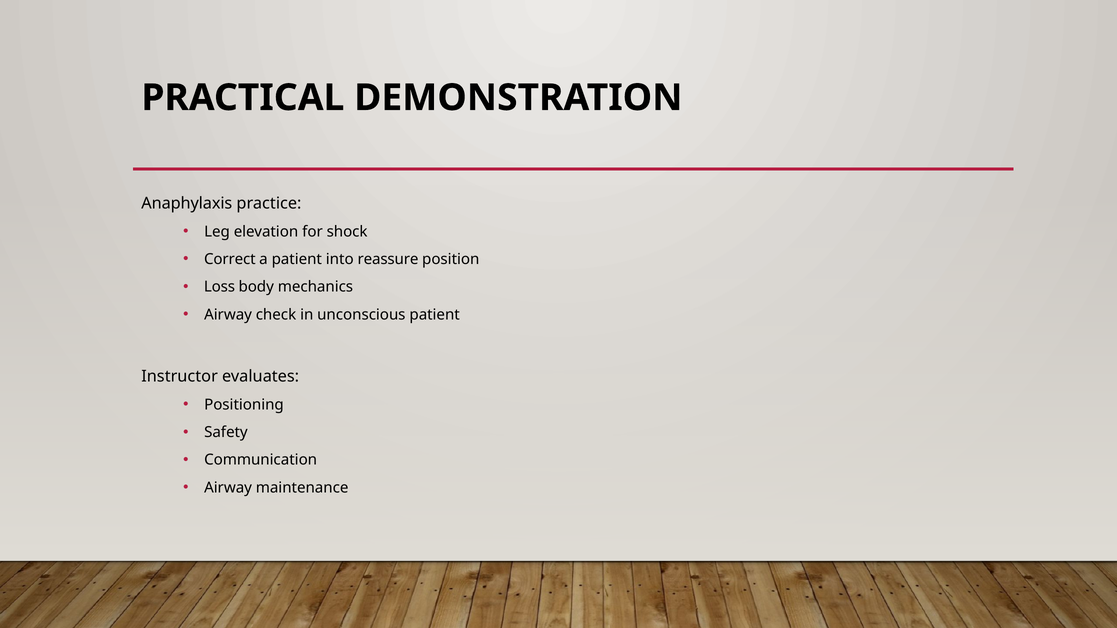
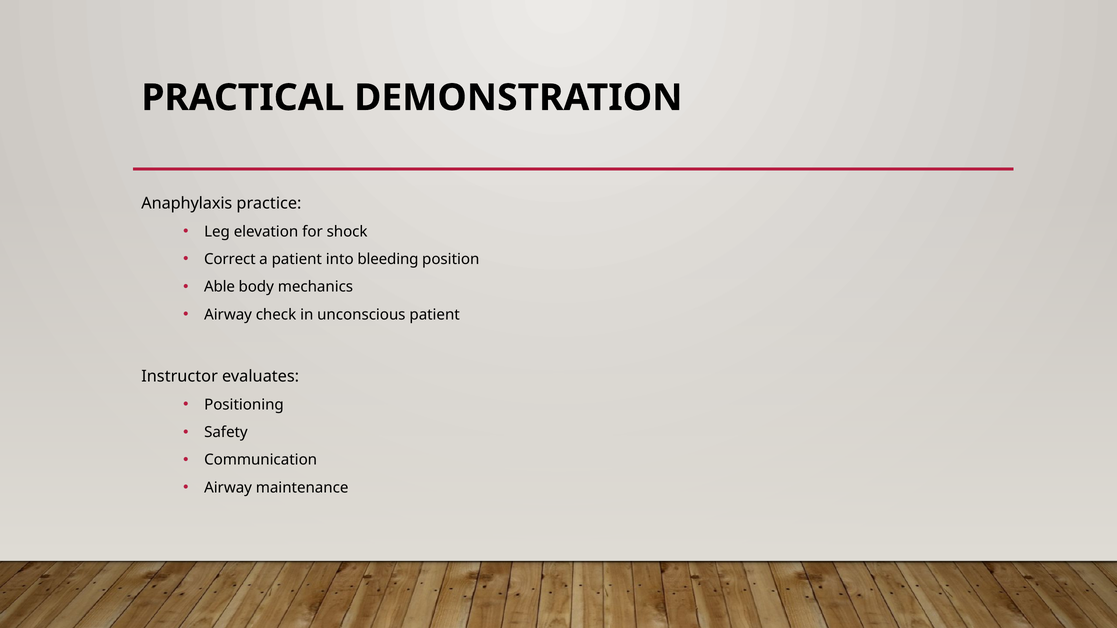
reassure: reassure -> bleeding (388, 259)
Loss: Loss -> Able (220, 287)
